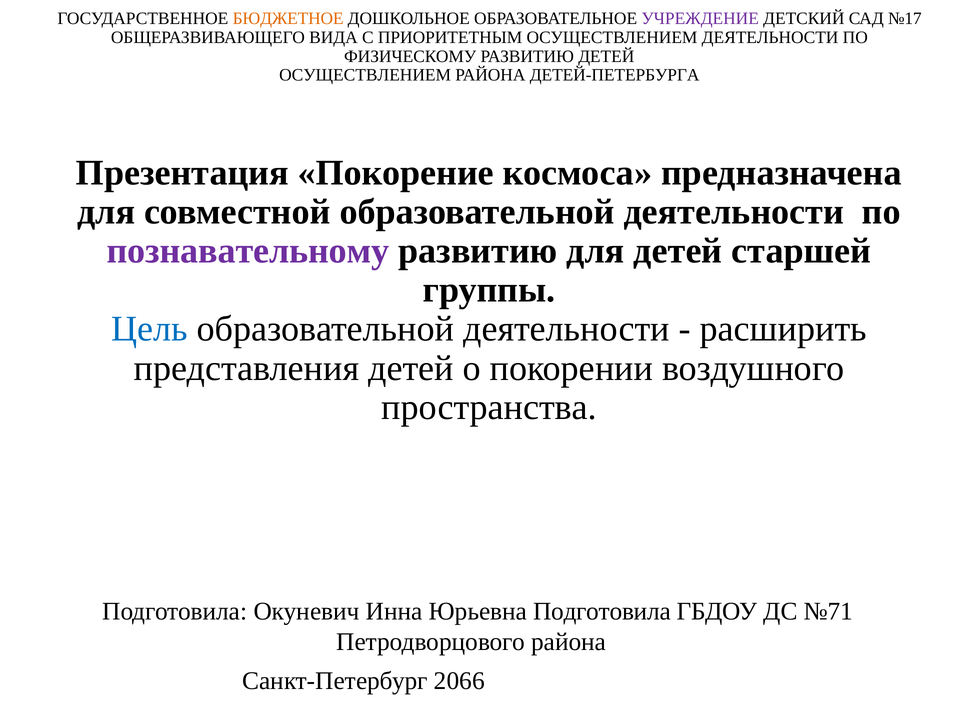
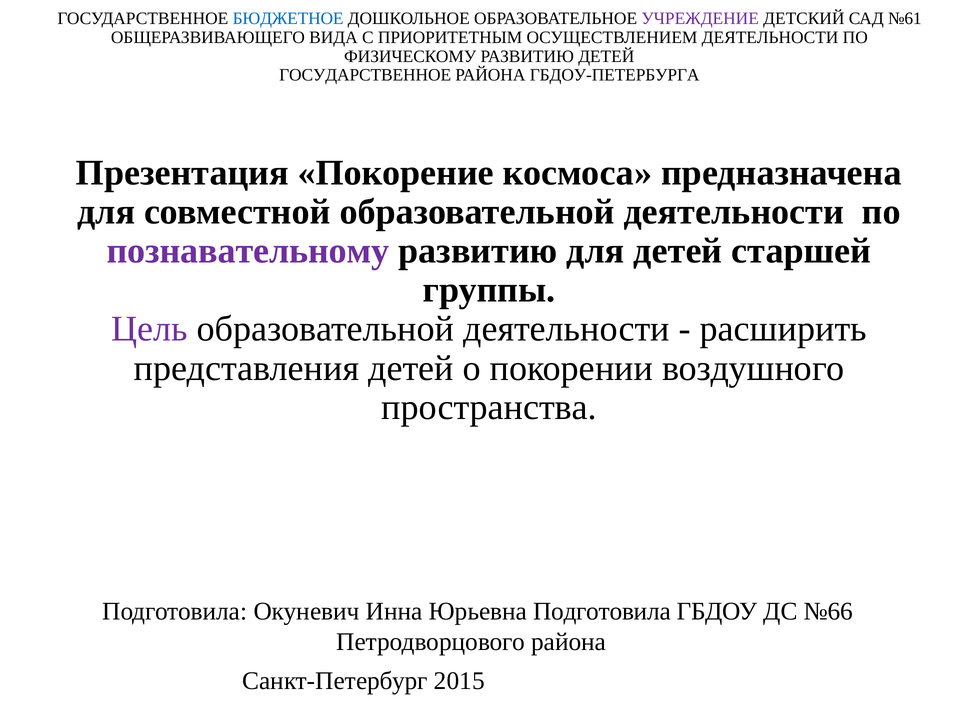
БЮДЖЕТНОЕ colour: orange -> blue (288, 19)
№17: №17 -> №61 (905, 19)
ОСУЩЕСТВЛЕНИЕМ: ОСУЩЕСТВЛЕНИЕМ -> ГОСУДАРСТВЕННОЕ (365, 75)
ДЕТЕЙ-ПЕТЕРБУРГА: ДЕТЕЙ-ПЕТЕРБУРГА -> ГБДОУ-ПЕТЕРБУРГА (615, 75)
Цель colour: blue -> purple (150, 329)
№71: №71 -> №66 (828, 612)
2066: 2066 -> 2015 (459, 681)
